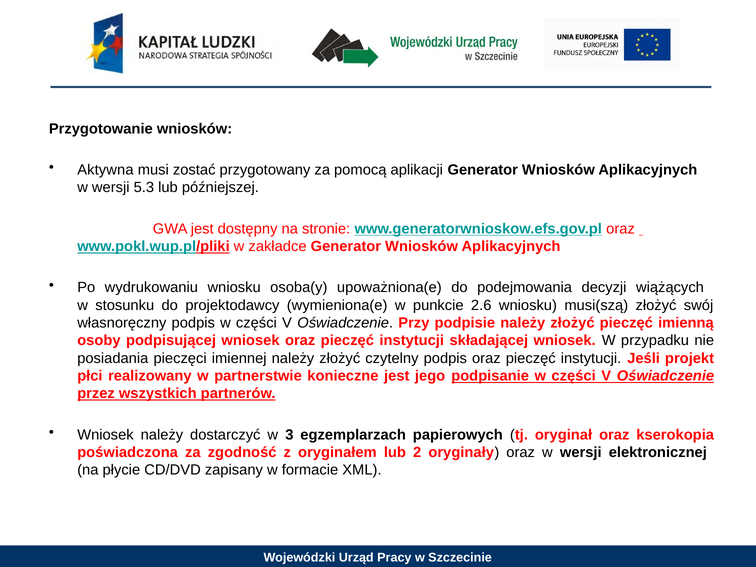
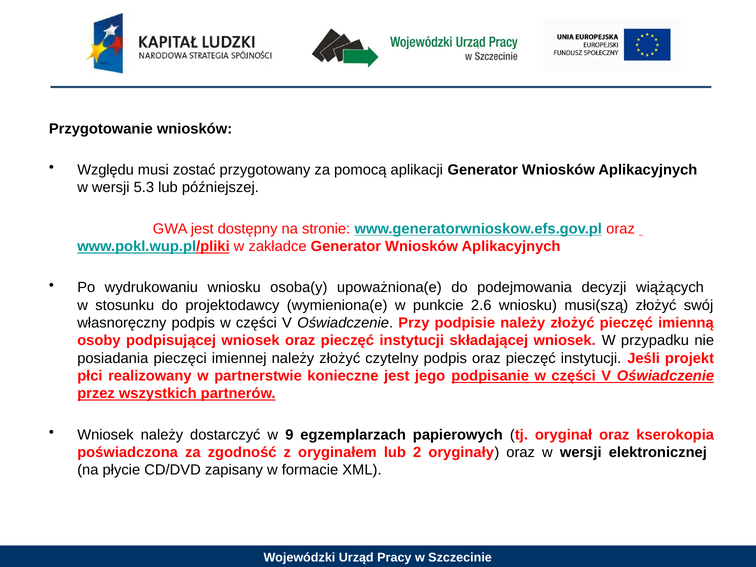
Aktywna: Aktywna -> Względu (106, 170)
3: 3 -> 9 (289, 435)
